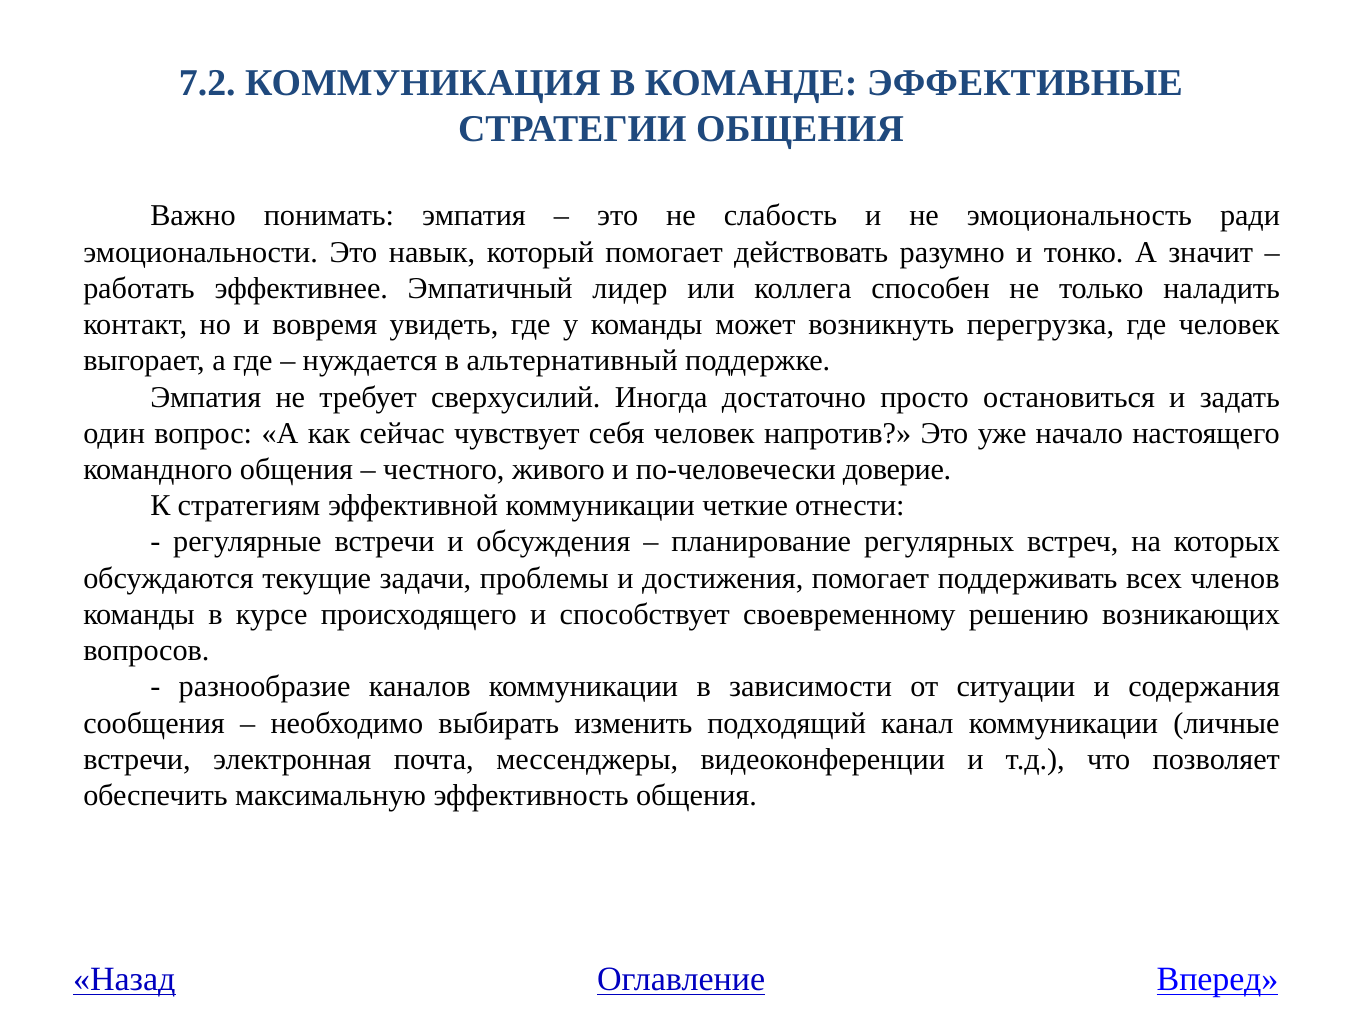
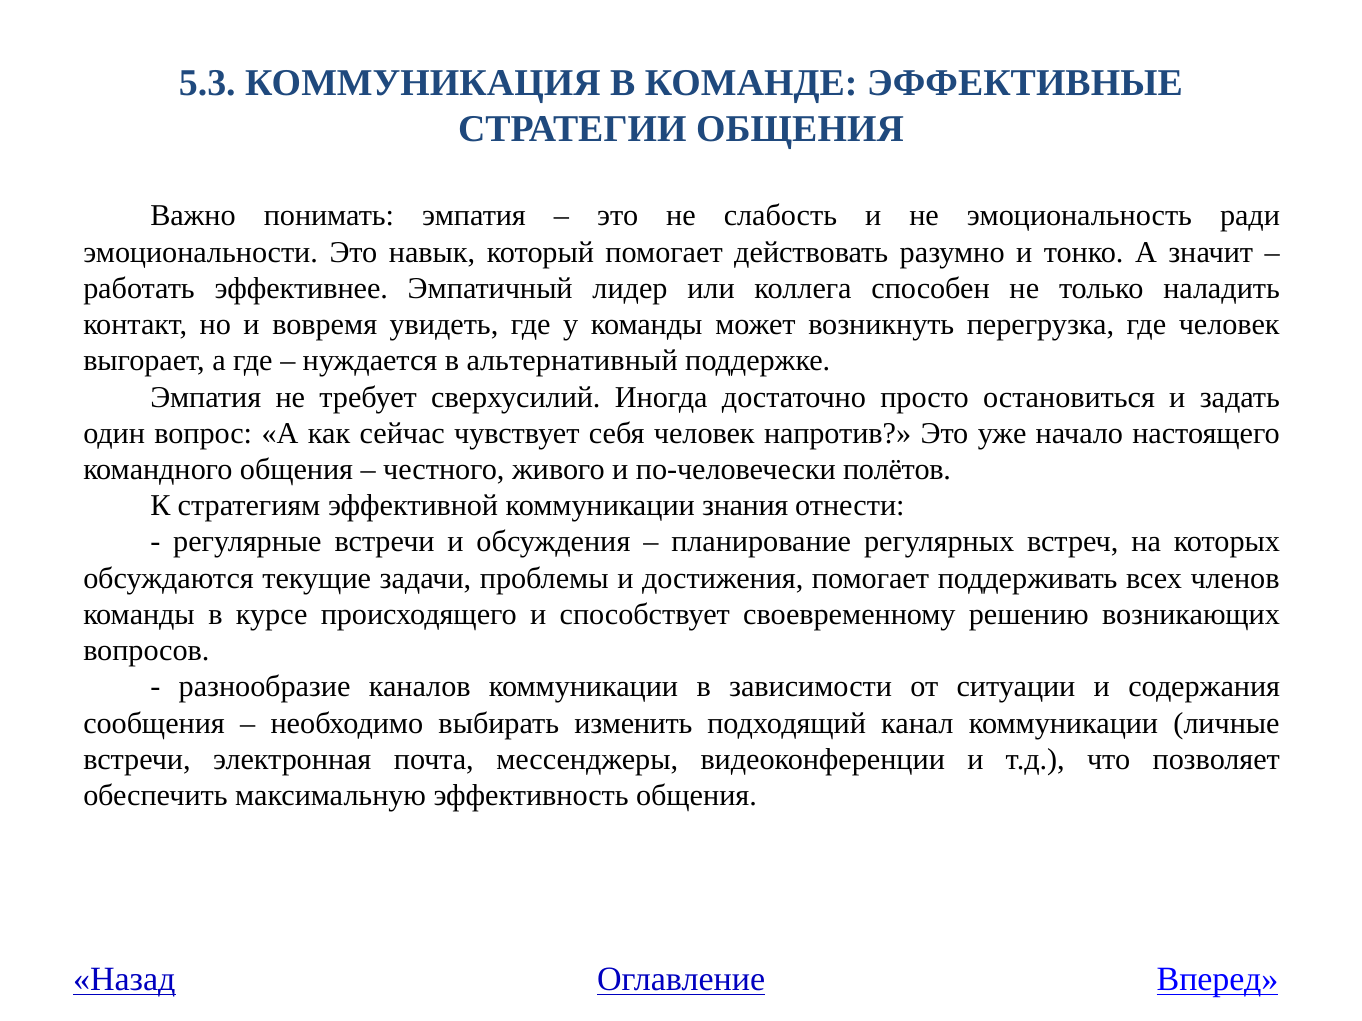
7.2: 7.2 -> 5.3 (207, 83)
доверие: доверие -> полётов (897, 470)
четкие: четкие -> знания (745, 506)
